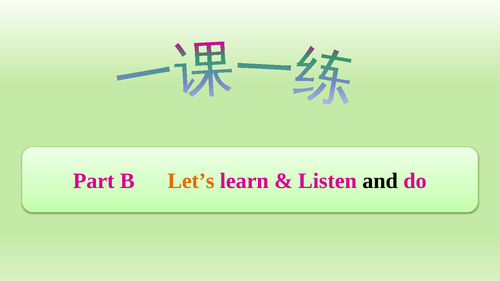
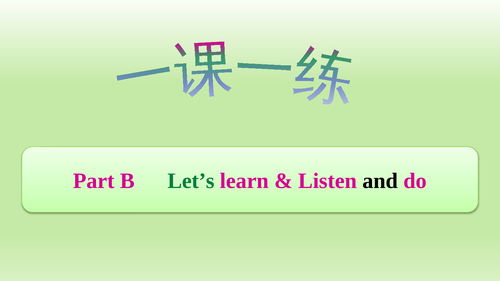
Let’s colour: orange -> green (191, 181)
